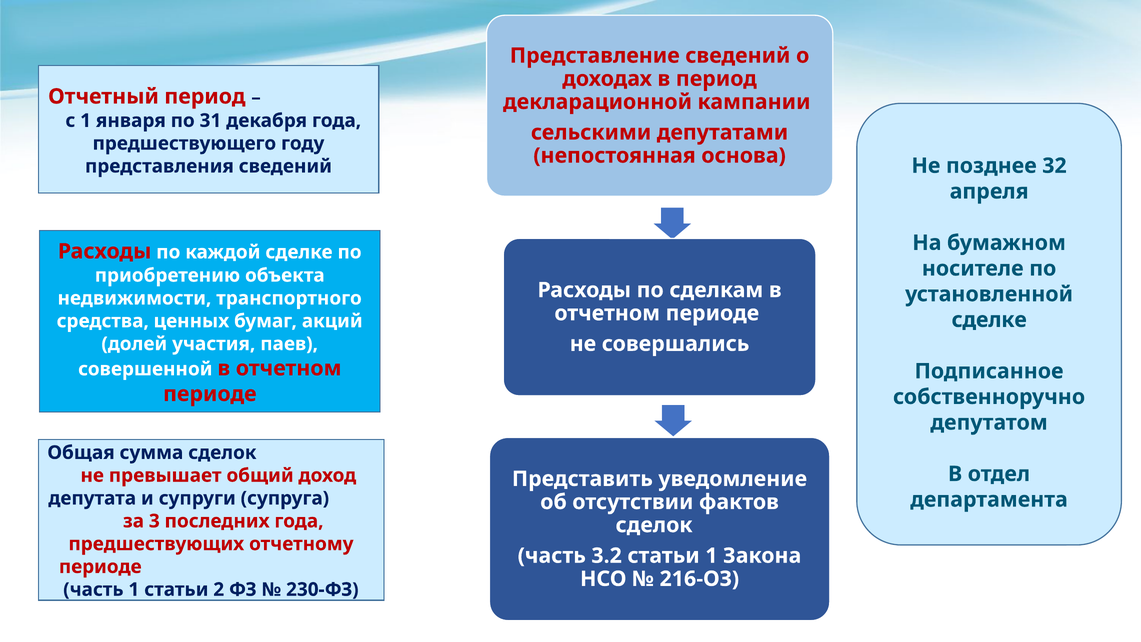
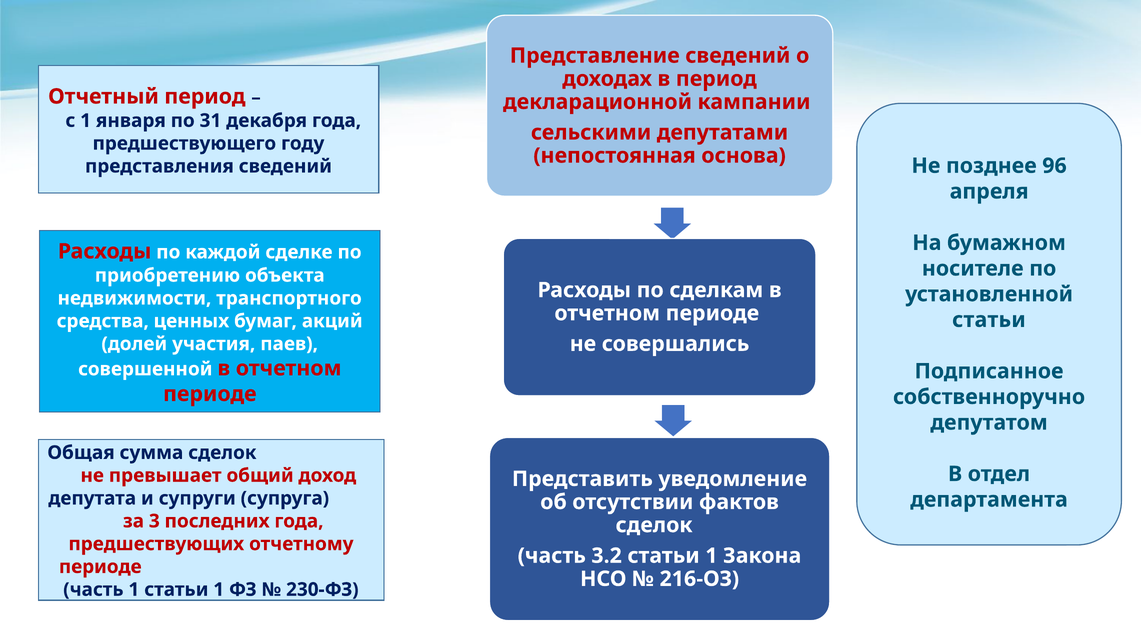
32: 32 -> 96 (1054, 166)
сделке: сделке -> статьи (989, 320)
1 статьи 2: 2 -> 1 (219, 589)
